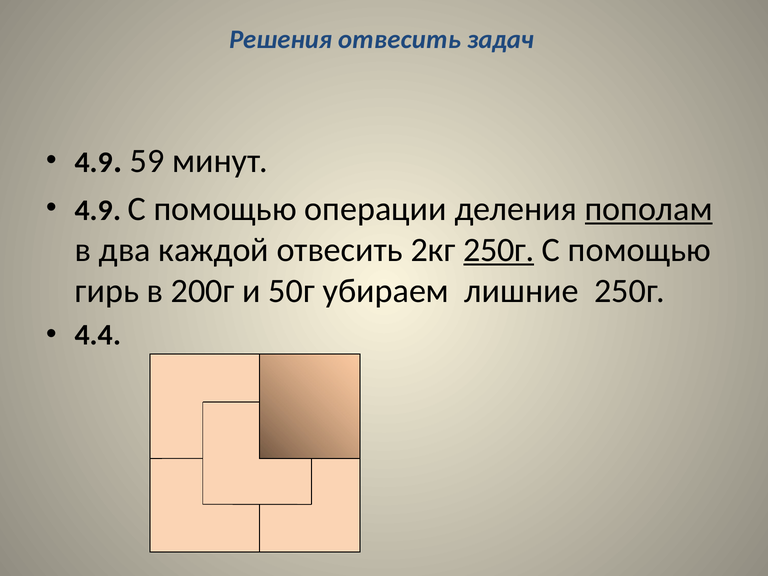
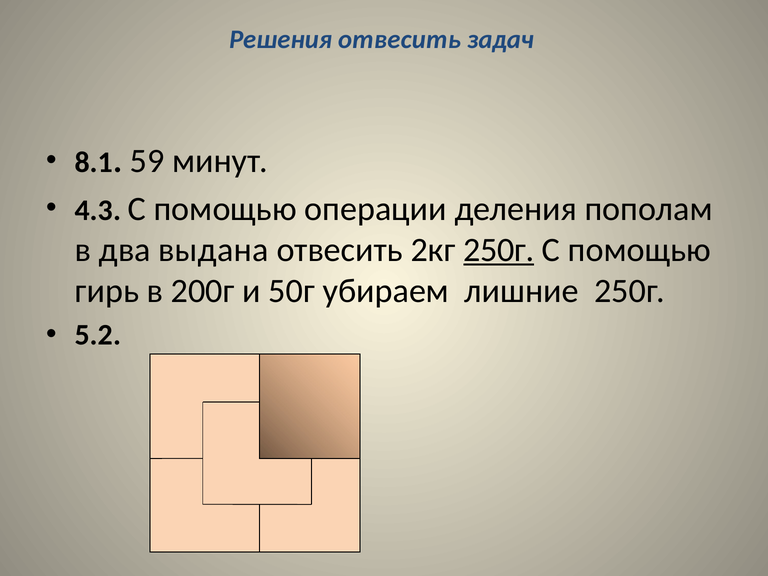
4.9: 4.9 -> 8.1 (94, 163)
4.9: 4.9 -> 4.3 (98, 210)
пополам underline: present -> none (649, 209)
каждой: каждой -> выдана (213, 250)
4.4: 4.4 -> 5.2 (98, 335)
